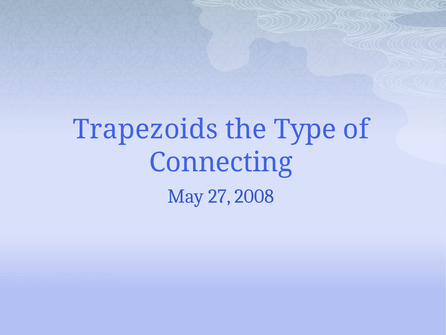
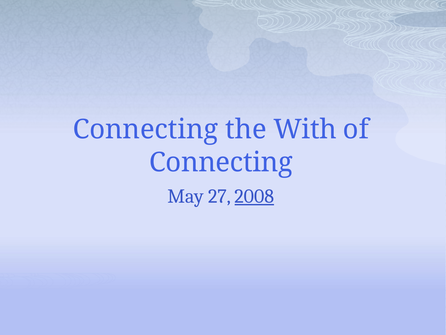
Trapezoids: Trapezoids -> Connecting (146, 129)
Type: Type -> With (305, 129)
2008 underline: none -> present (254, 196)
